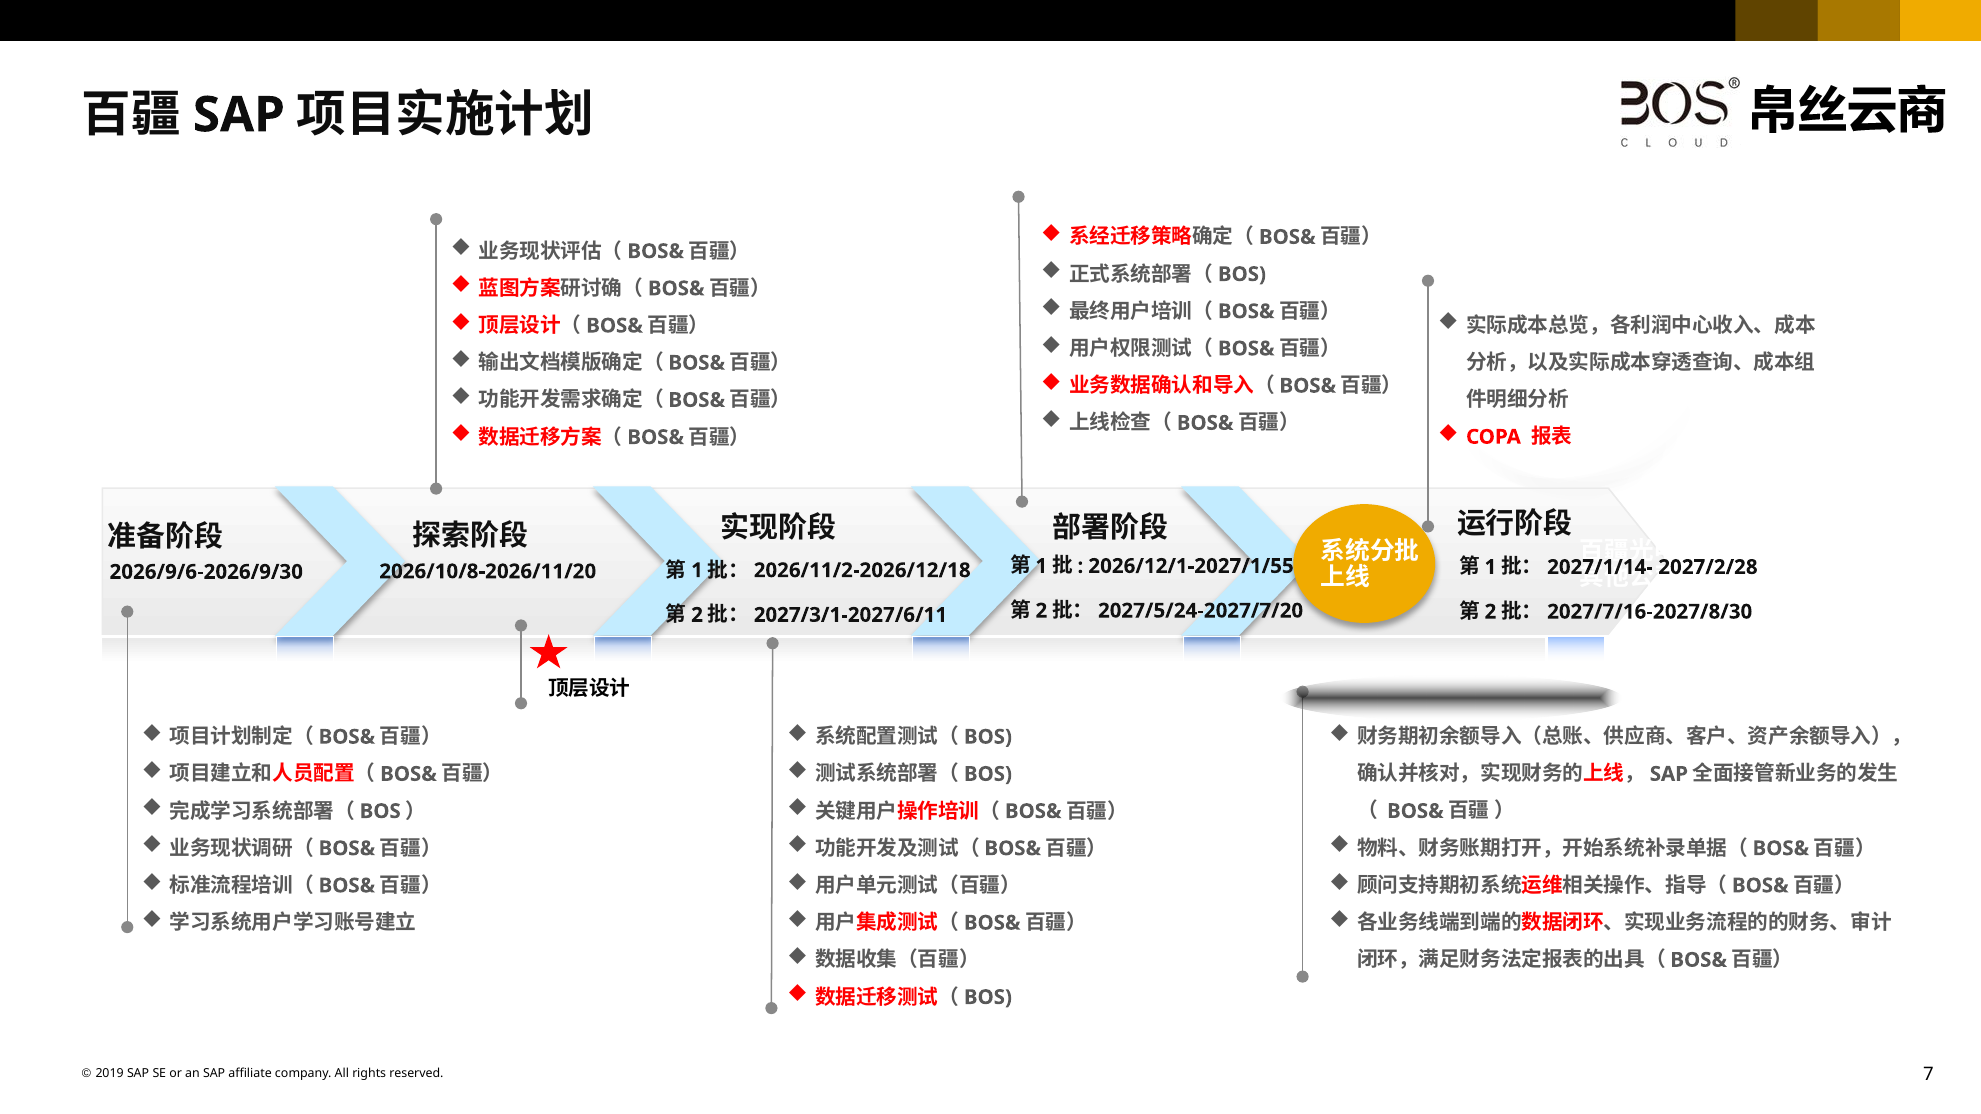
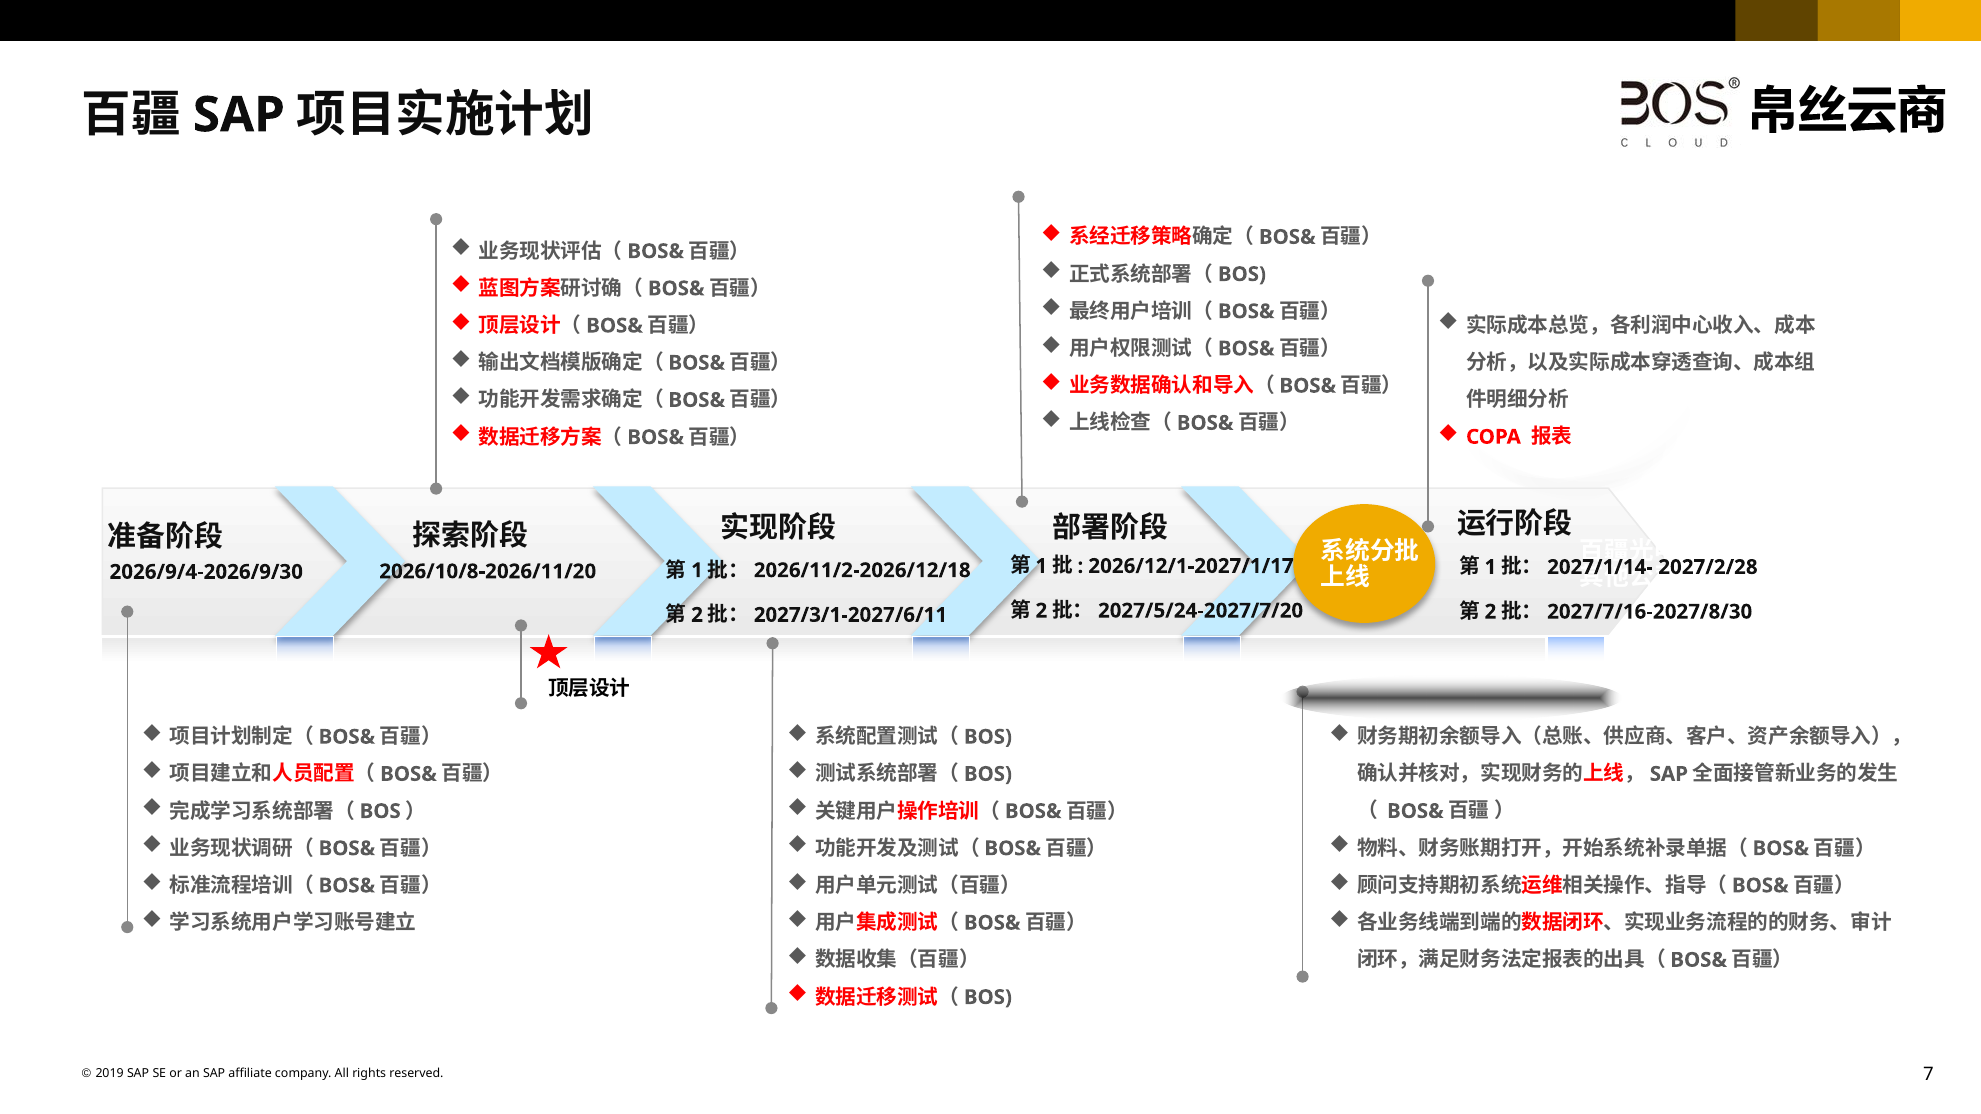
2026/12/1-2027/1/55: 2026/12/1-2027/1/55 -> 2026/12/1-2027/1/17 (1191, 566)
2026/9/6-2026/9/30: 2026/9/6-2026/9/30 -> 2026/9/4-2026/9/30 (206, 572)
